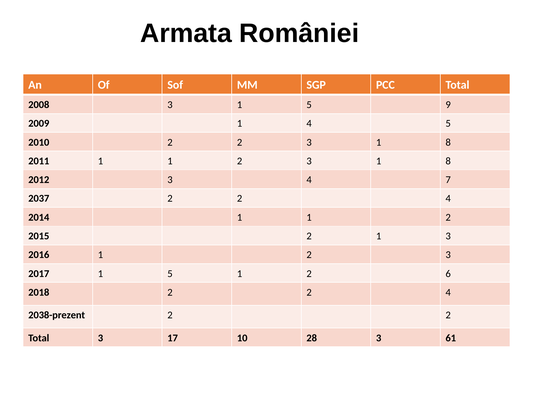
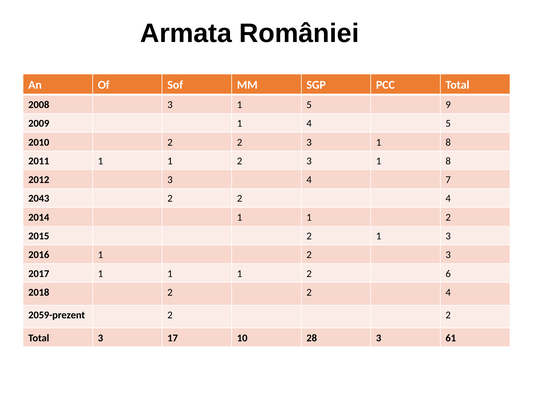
2037: 2037 -> 2043 (39, 198)
2017 1 5: 5 -> 1 (170, 273)
2038-prezent: 2038-prezent -> 2059-prezent (57, 315)
